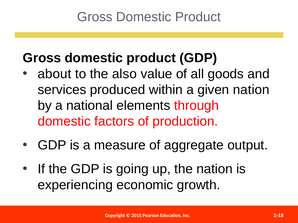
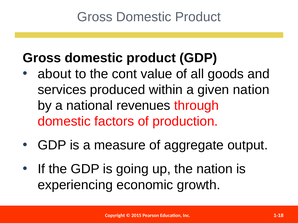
also: also -> cont (124, 74)
elements: elements -> revenues (143, 106)
